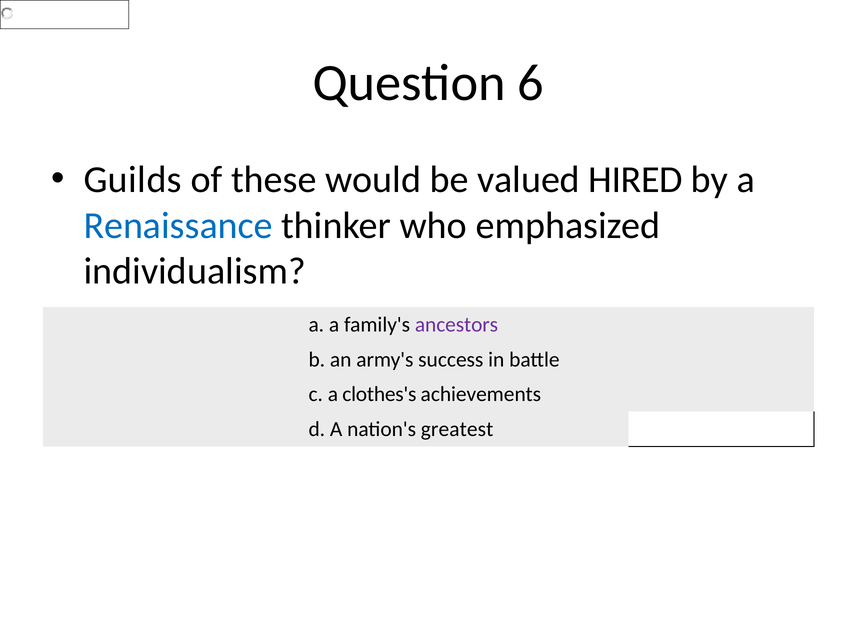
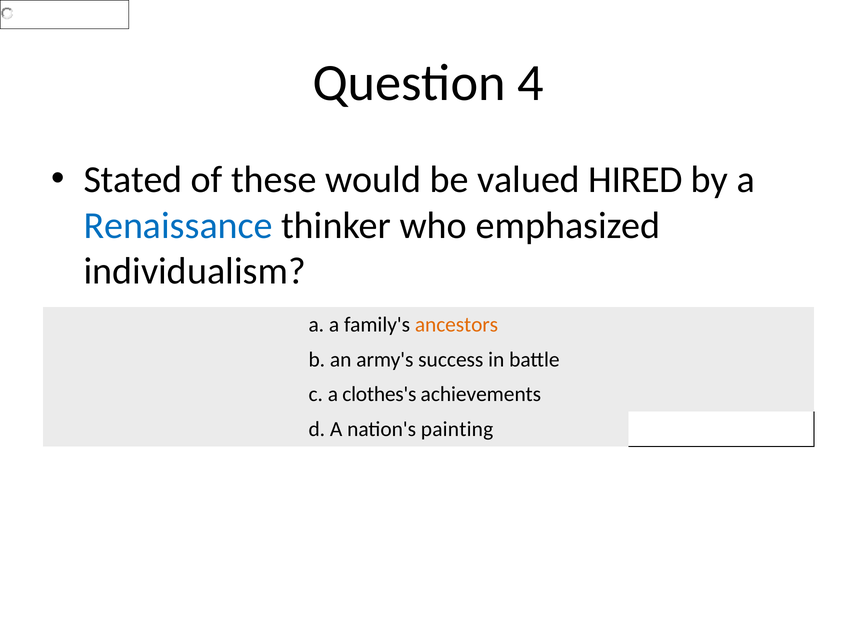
6: 6 -> 4 (531, 83)
Guilds: Guilds -> Stated (133, 180)
ancestors colour: purple -> orange (457, 325)
greatest: greatest -> painting (457, 429)
